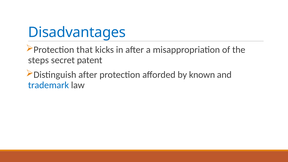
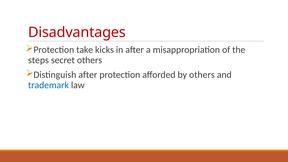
Disadvantages colour: blue -> red (77, 32)
that: that -> take (85, 50)
secret patent: patent -> others (90, 60)
by known: known -> others (202, 75)
